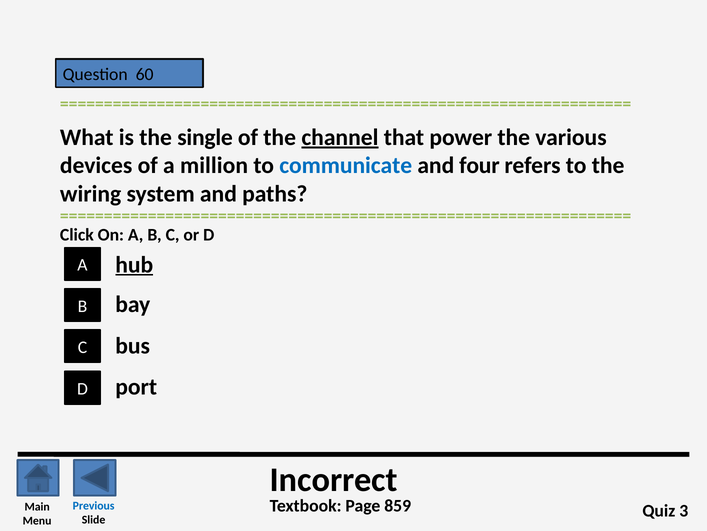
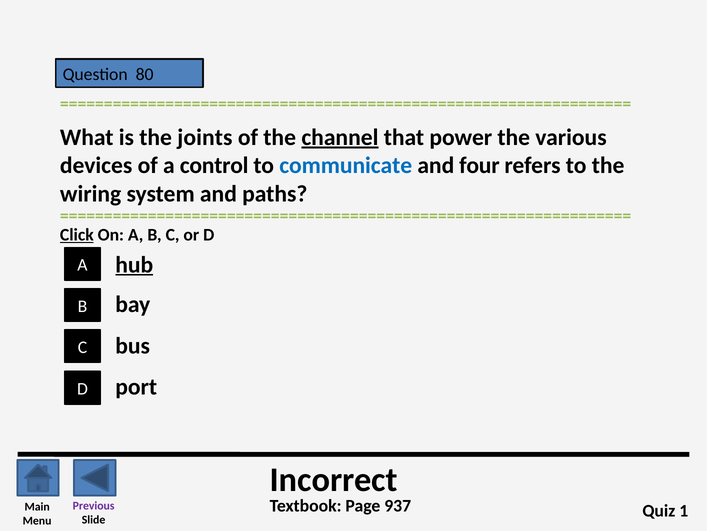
60: 60 -> 80 (145, 74)
single: single -> joints (205, 137)
million: million -> control (214, 165)
Click underline: none -> present (77, 234)
859: 859 -> 937 (398, 505)
Previous colour: blue -> purple (94, 505)
3: 3 -> 1 (684, 510)
